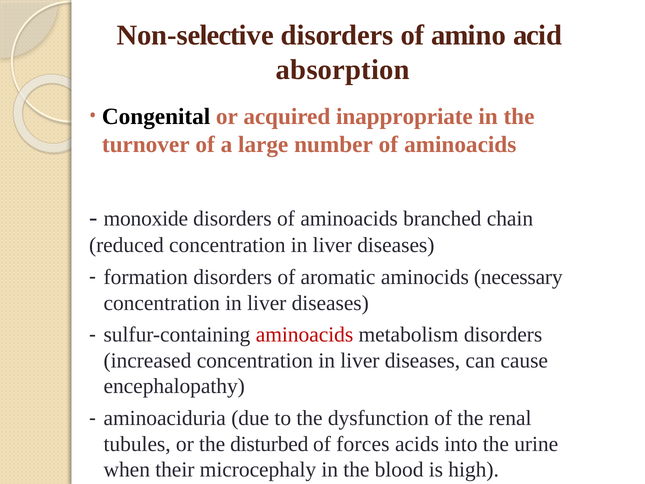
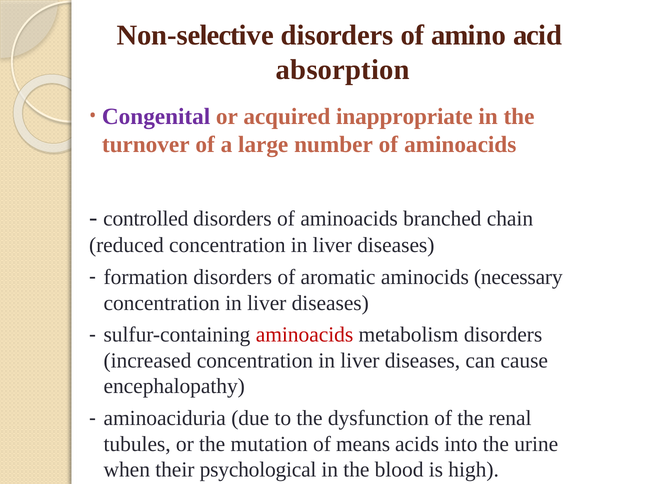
Congenital colour: black -> purple (156, 116)
monoxide: monoxide -> controlled (146, 219)
disturbed: disturbed -> mutation (269, 444)
forces: forces -> means (363, 444)
microcephaly: microcephaly -> psychological (258, 470)
